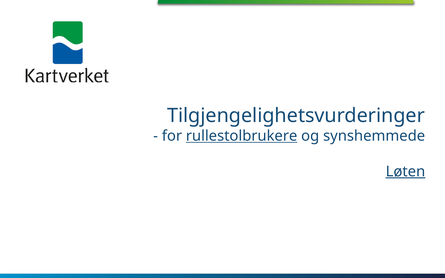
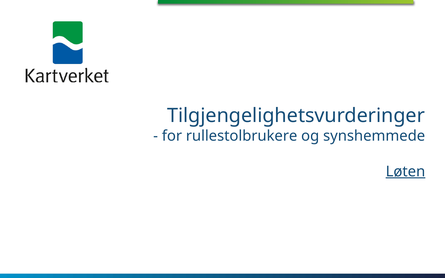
rullestolbrukere underline: present -> none (242, 136)
